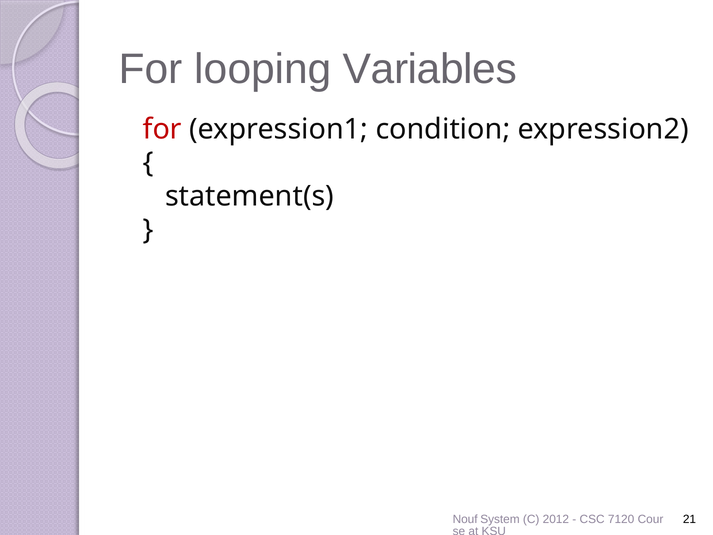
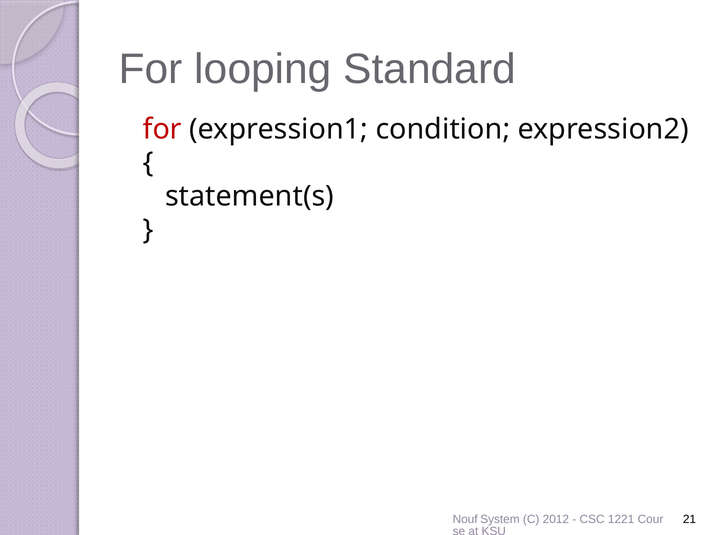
Variables: Variables -> Standard (430, 69)
7120: 7120 -> 1221 (621, 519)
